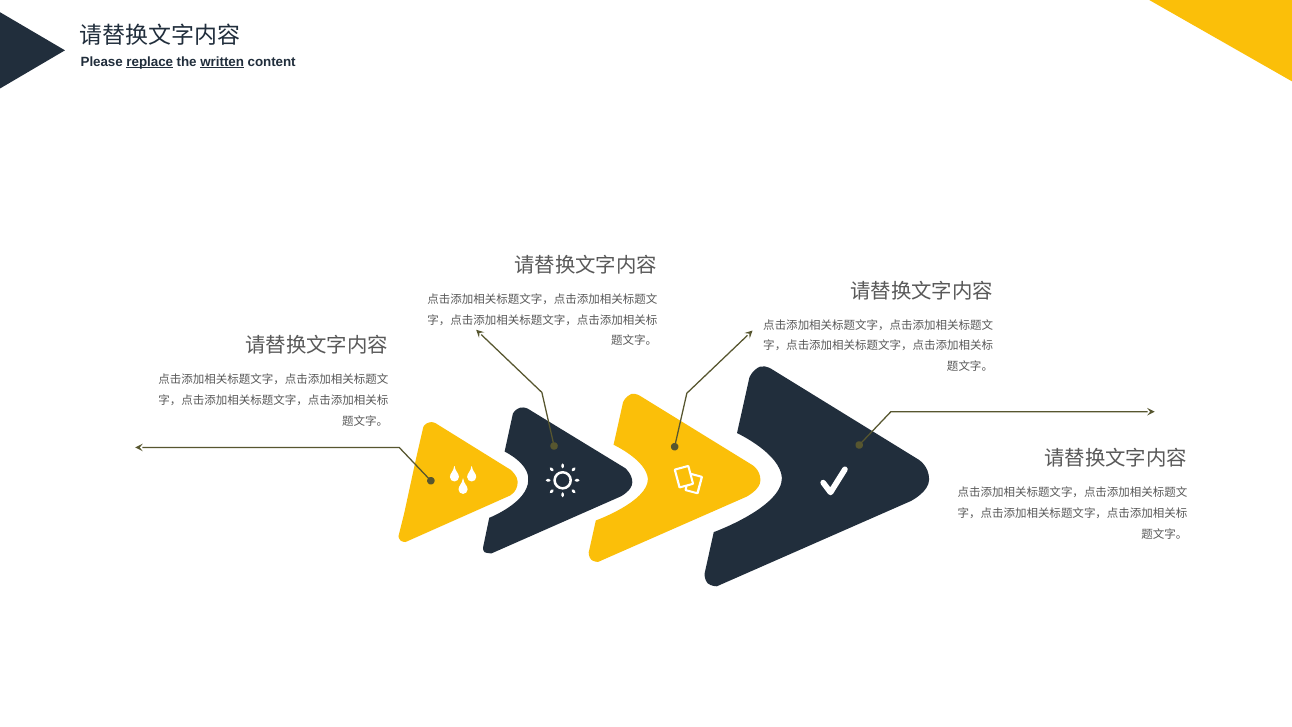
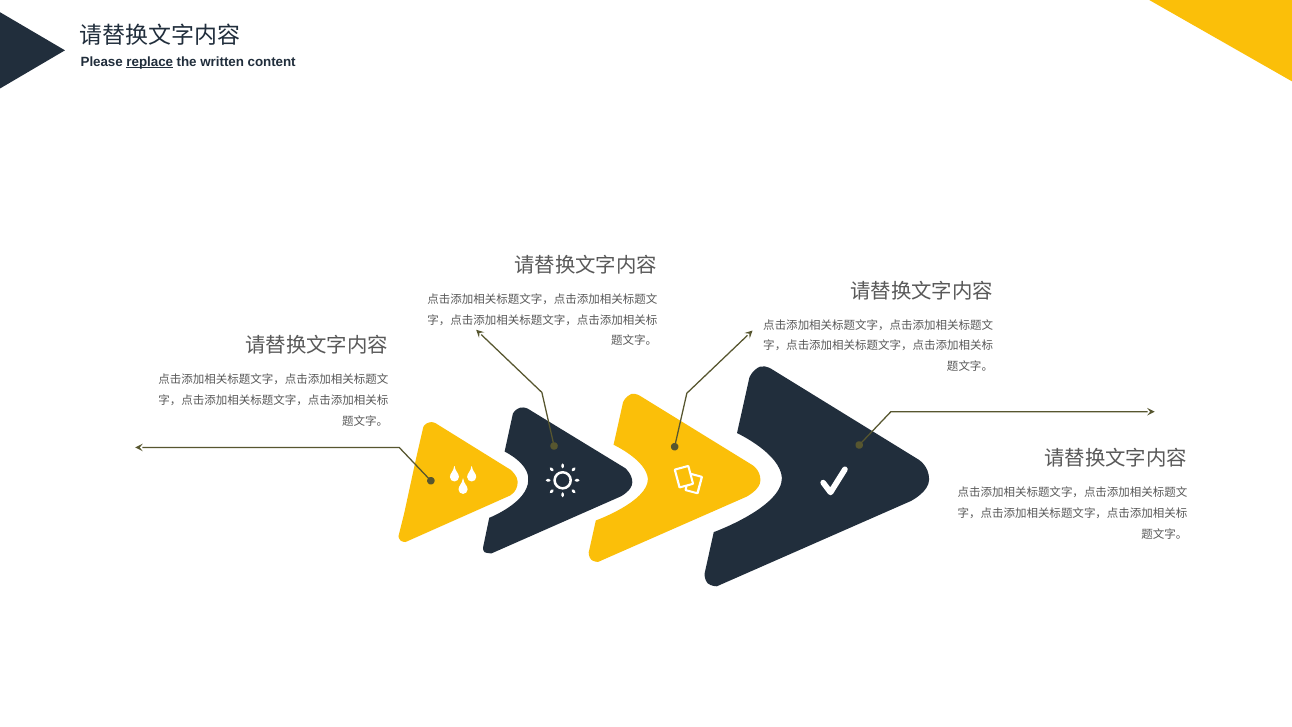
written underline: present -> none (222, 62)
